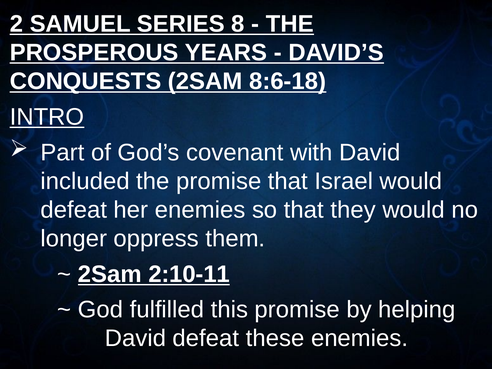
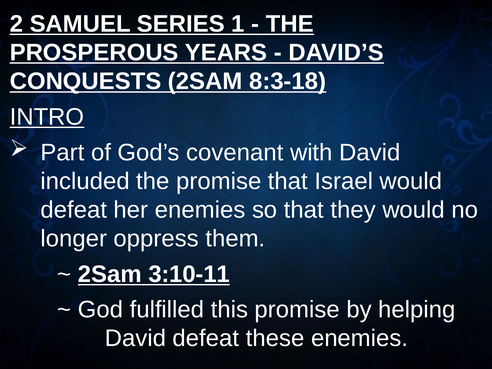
8: 8 -> 1 (238, 24)
8:6-18: 8:6-18 -> 8:3-18 (288, 81)
2:10-11: 2:10-11 -> 3:10-11 (189, 274)
